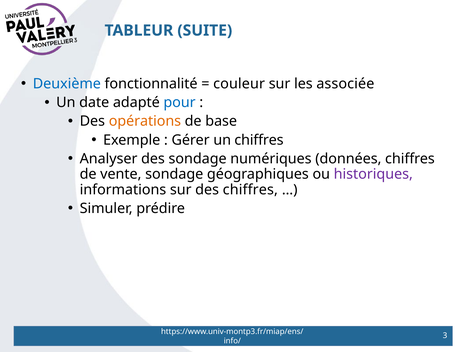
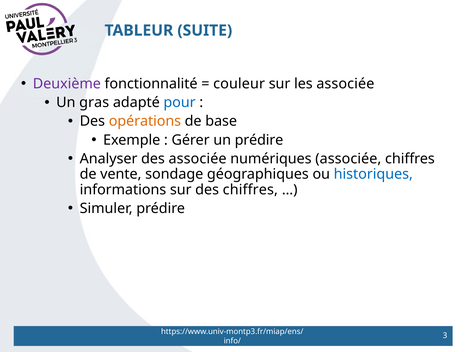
Deuxième colour: blue -> purple (67, 84)
date: date -> gras (94, 102)
un chiffres: chiffres -> prédire (259, 140)
des sondage: sondage -> associée (198, 159)
numériques données: données -> associée (348, 159)
historiques colour: purple -> blue (373, 174)
